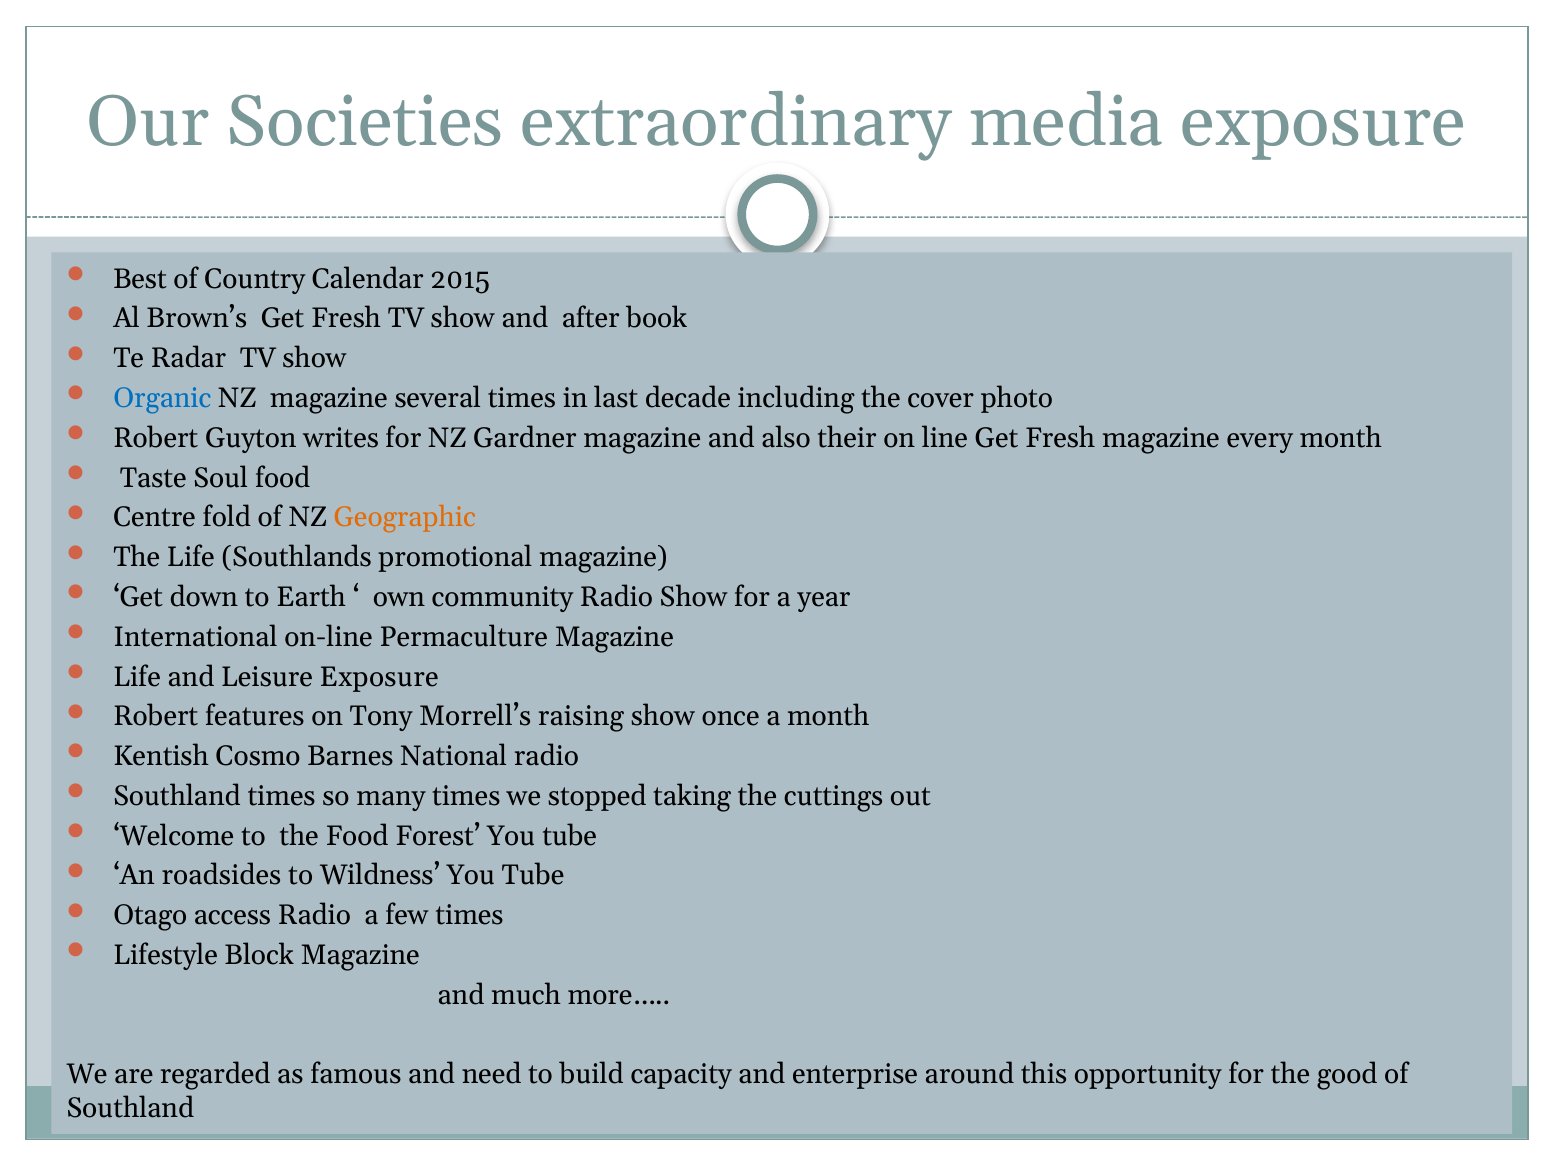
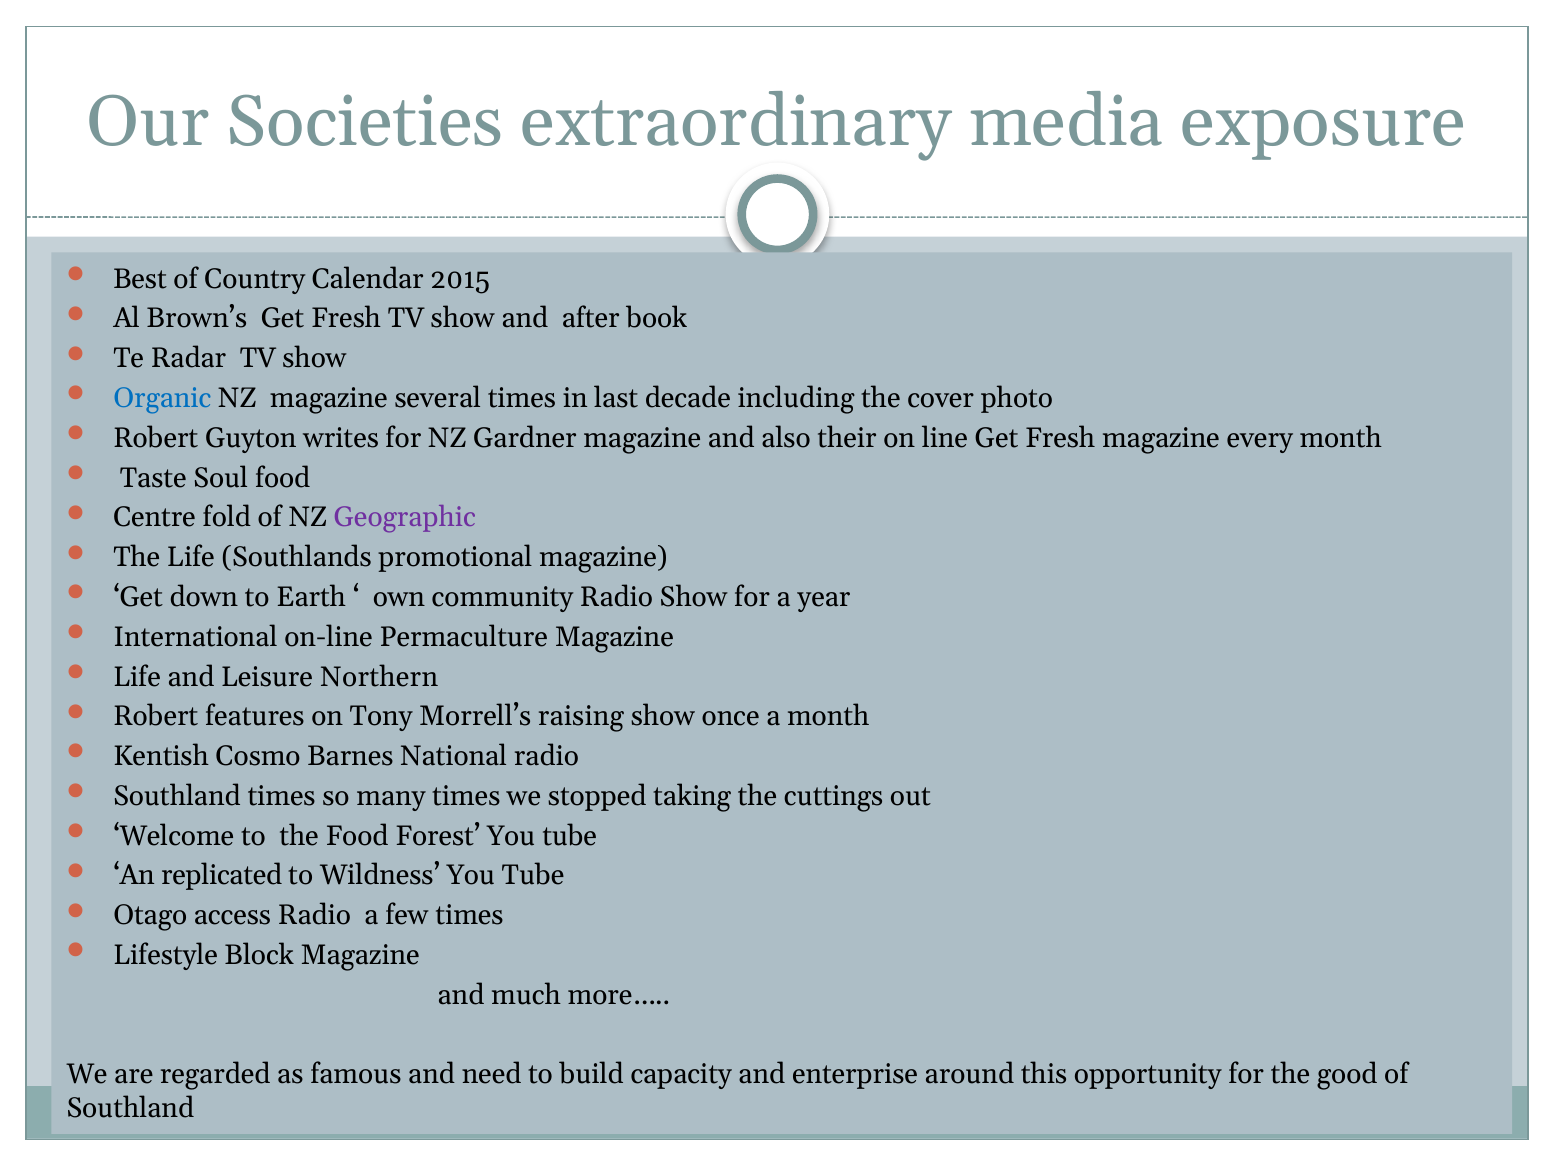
Geographic colour: orange -> purple (405, 518)
Leisure Exposure: Exposure -> Northern (379, 677)
roadsides: roadsides -> replicated (222, 876)
